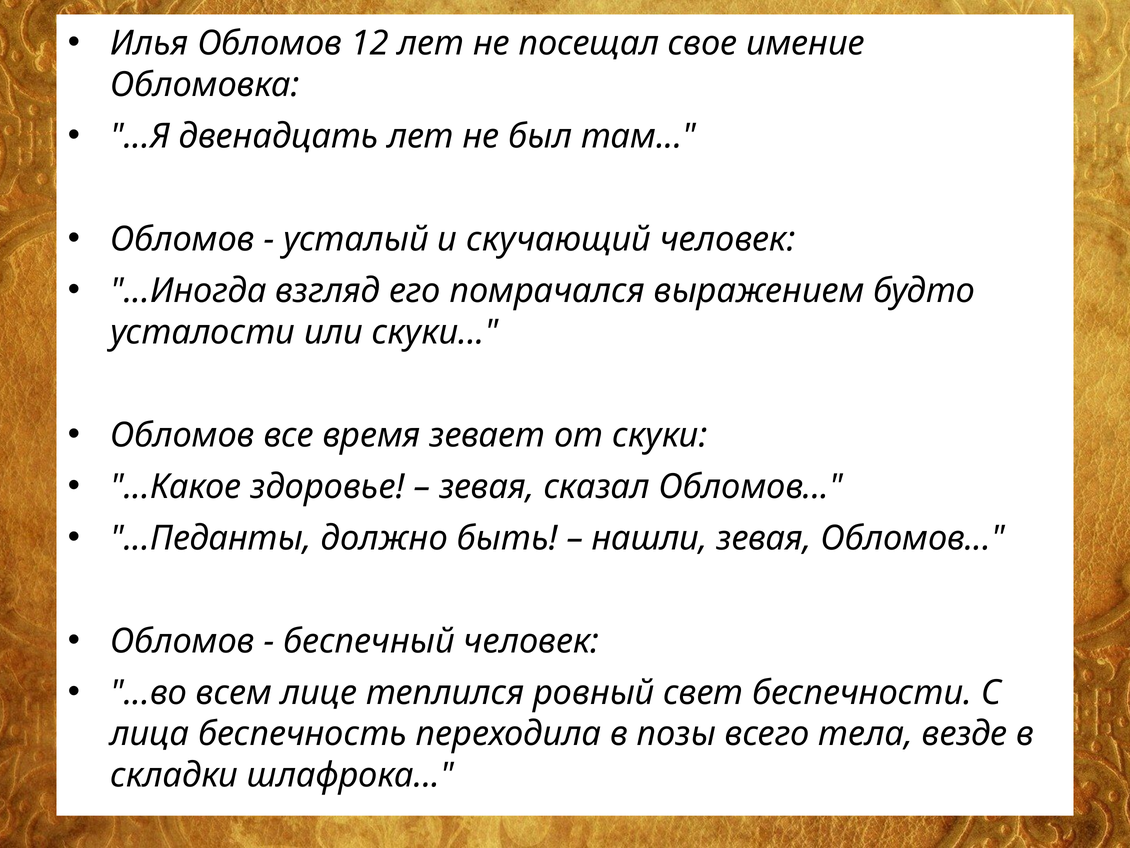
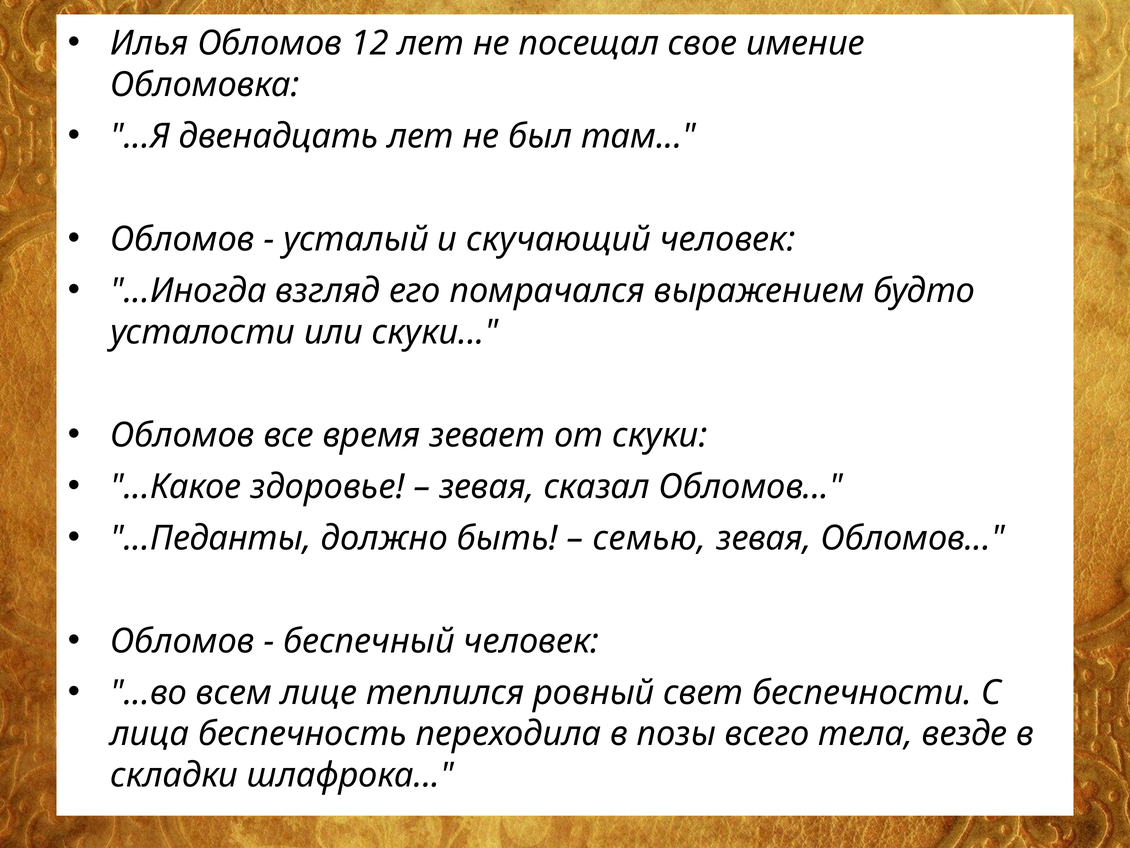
нашли: нашли -> семью (649, 538)
